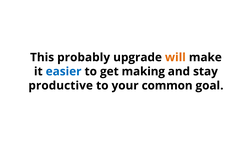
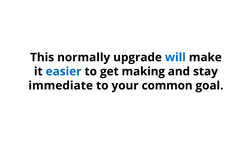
probably: probably -> normally (84, 57)
will colour: orange -> blue (175, 57)
productive: productive -> immediate (61, 86)
